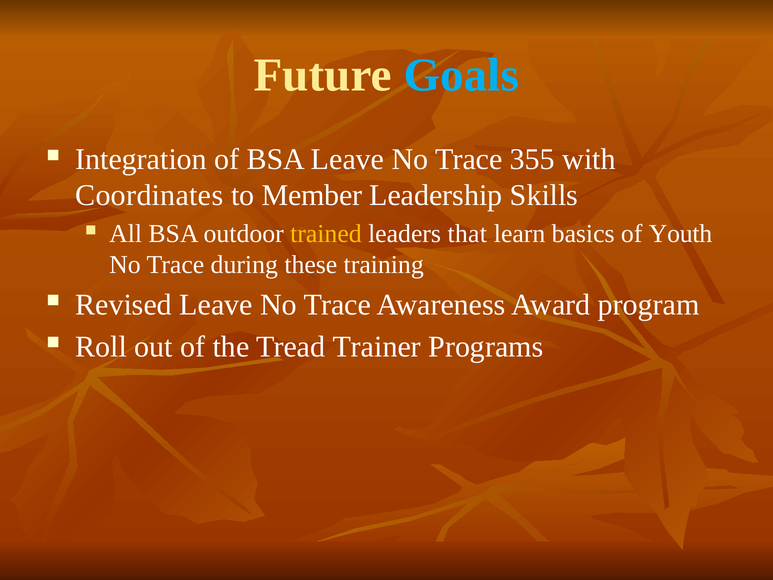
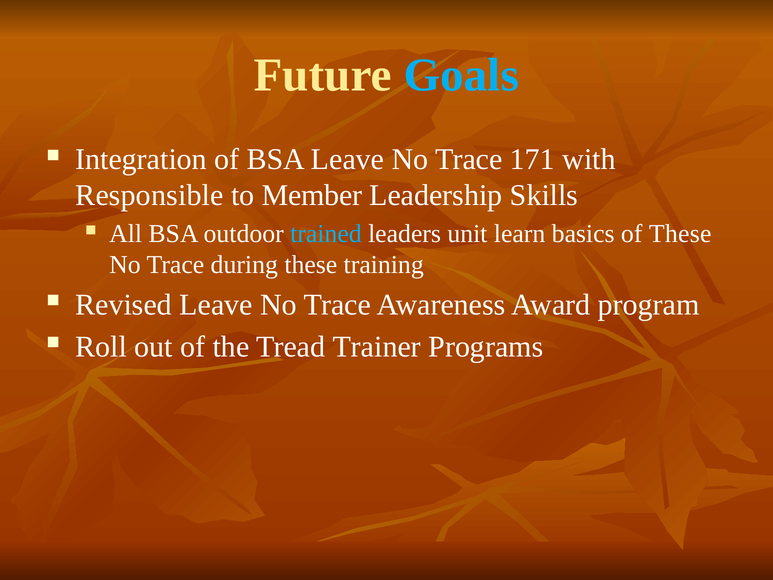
355: 355 -> 171 (532, 159)
Coordinates: Coordinates -> Responsible (149, 195)
trained colour: yellow -> light blue (326, 234)
that: that -> unit (467, 234)
of Youth: Youth -> These (680, 234)
